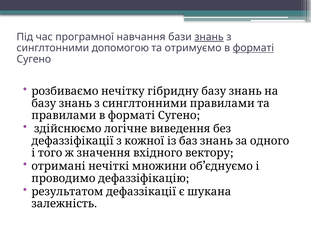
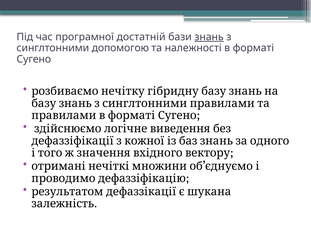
навчання: навчання -> достатній (141, 37)
отримуємо: отримуємо -> належності (193, 48)
форматі underline: present -> none (253, 48)
